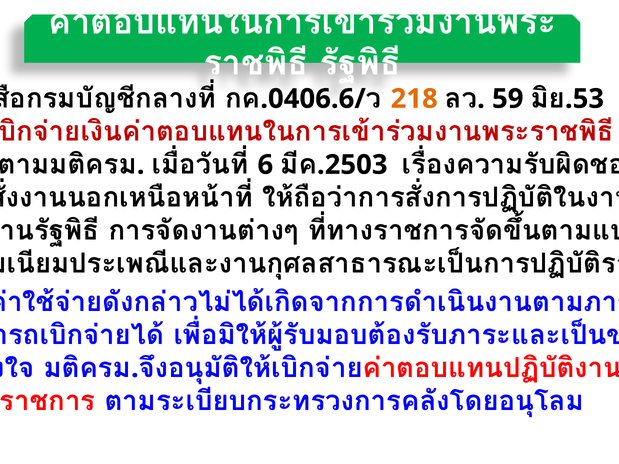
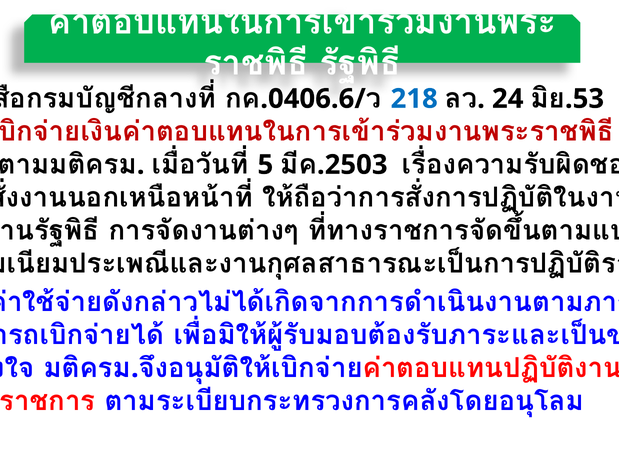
218 colour: orange -> blue (414, 99)
59: 59 -> 24 (508, 99)
6: 6 -> 5 (265, 165)
